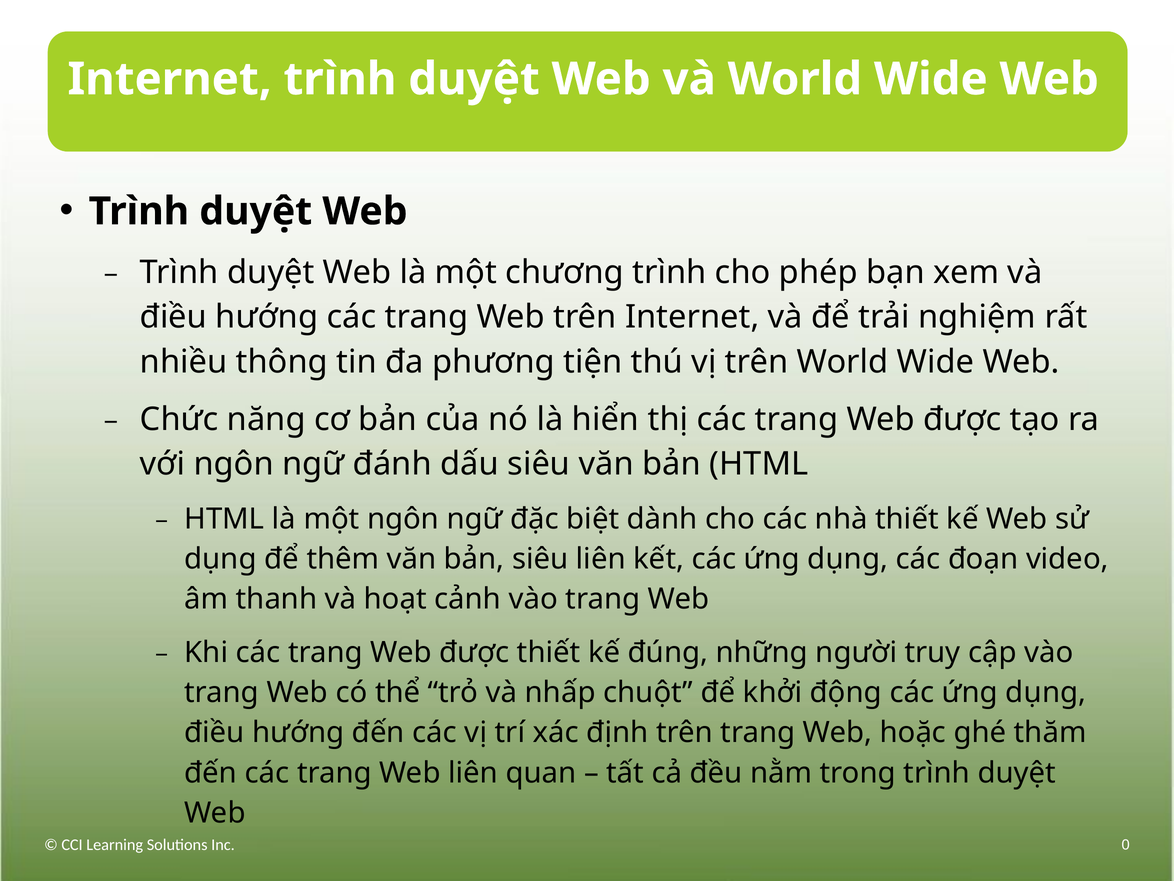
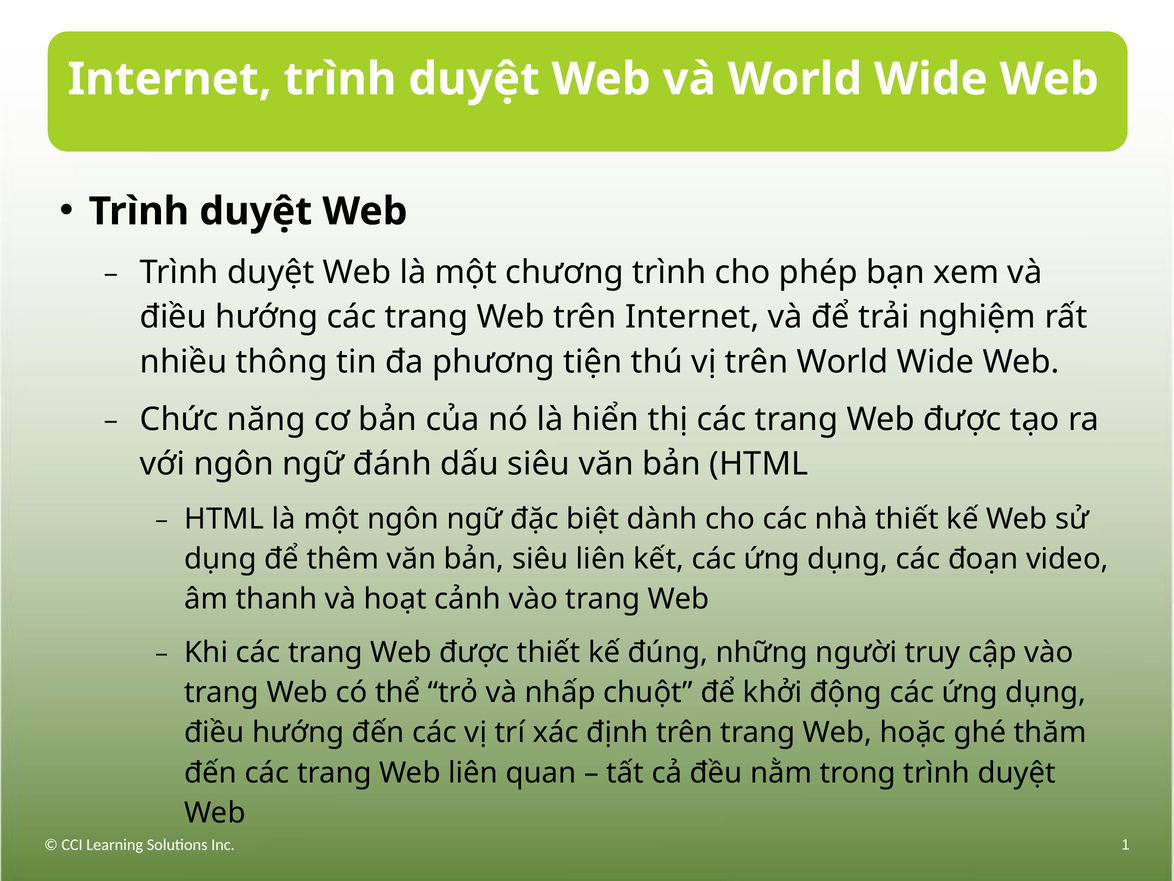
0: 0 -> 1 (1126, 845)
